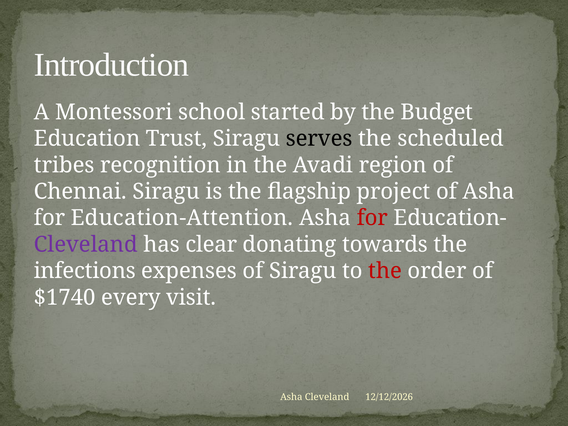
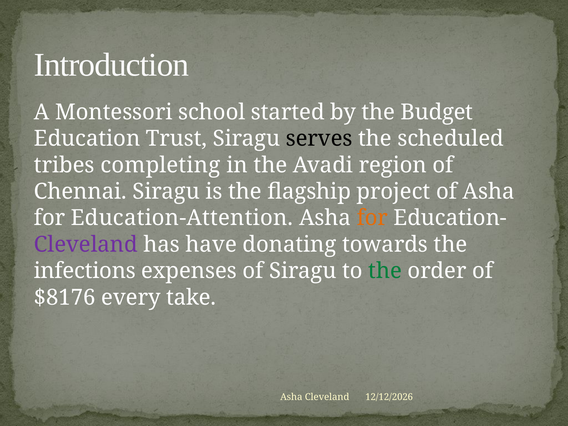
recognition: recognition -> completing (160, 165)
for colour: red -> orange (372, 218)
clear: clear -> have (211, 244)
the colour: red -> green (385, 271)
$1740: $1740 -> $8176 (65, 297)
visit: visit -> take (191, 297)
